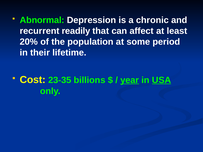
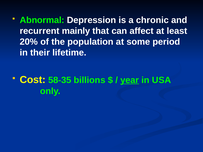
readily: readily -> mainly (76, 31)
23-35: 23-35 -> 58-35 (60, 80)
USA underline: present -> none (162, 80)
